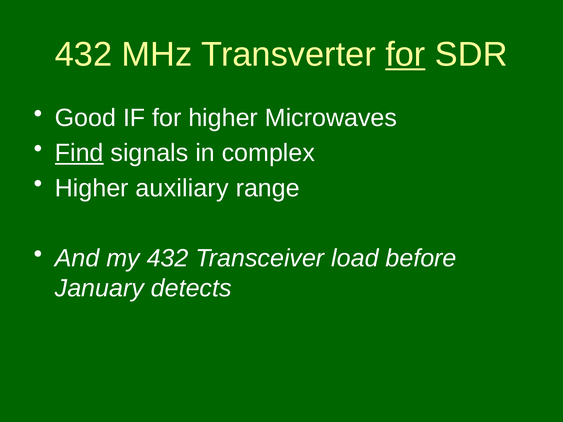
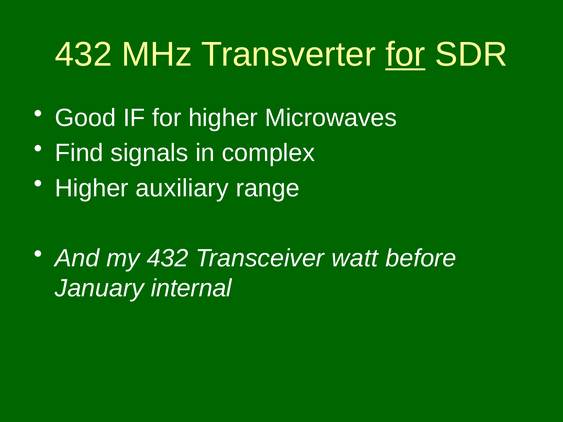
Find underline: present -> none (79, 153)
load: load -> watt (355, 258)
detects: detects -> internal (191, 288)
